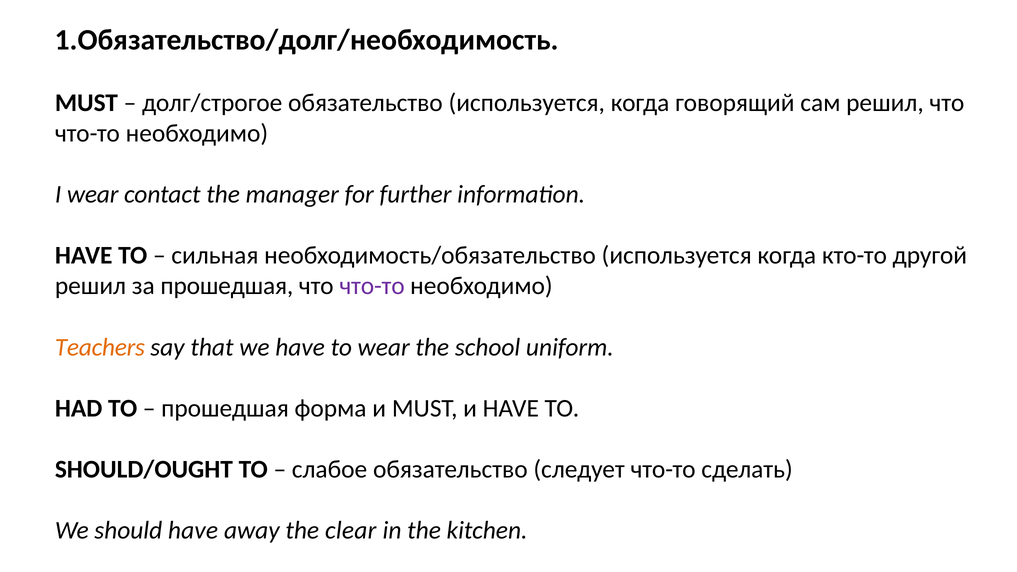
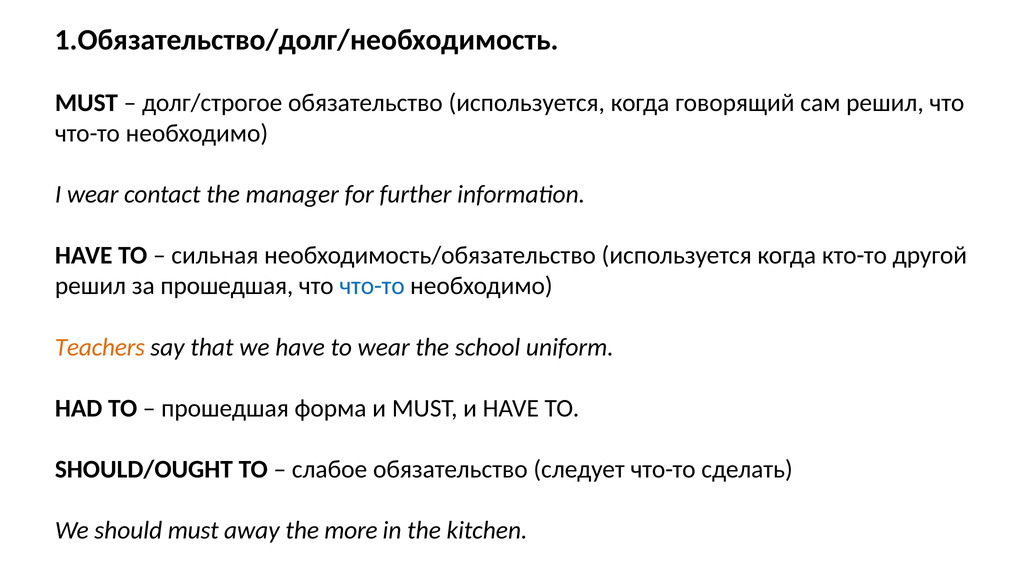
что-то colour: purple -> blue (372, 286)
should have: have -> must (193, 530)
clear: clear -> more (351, 530)
